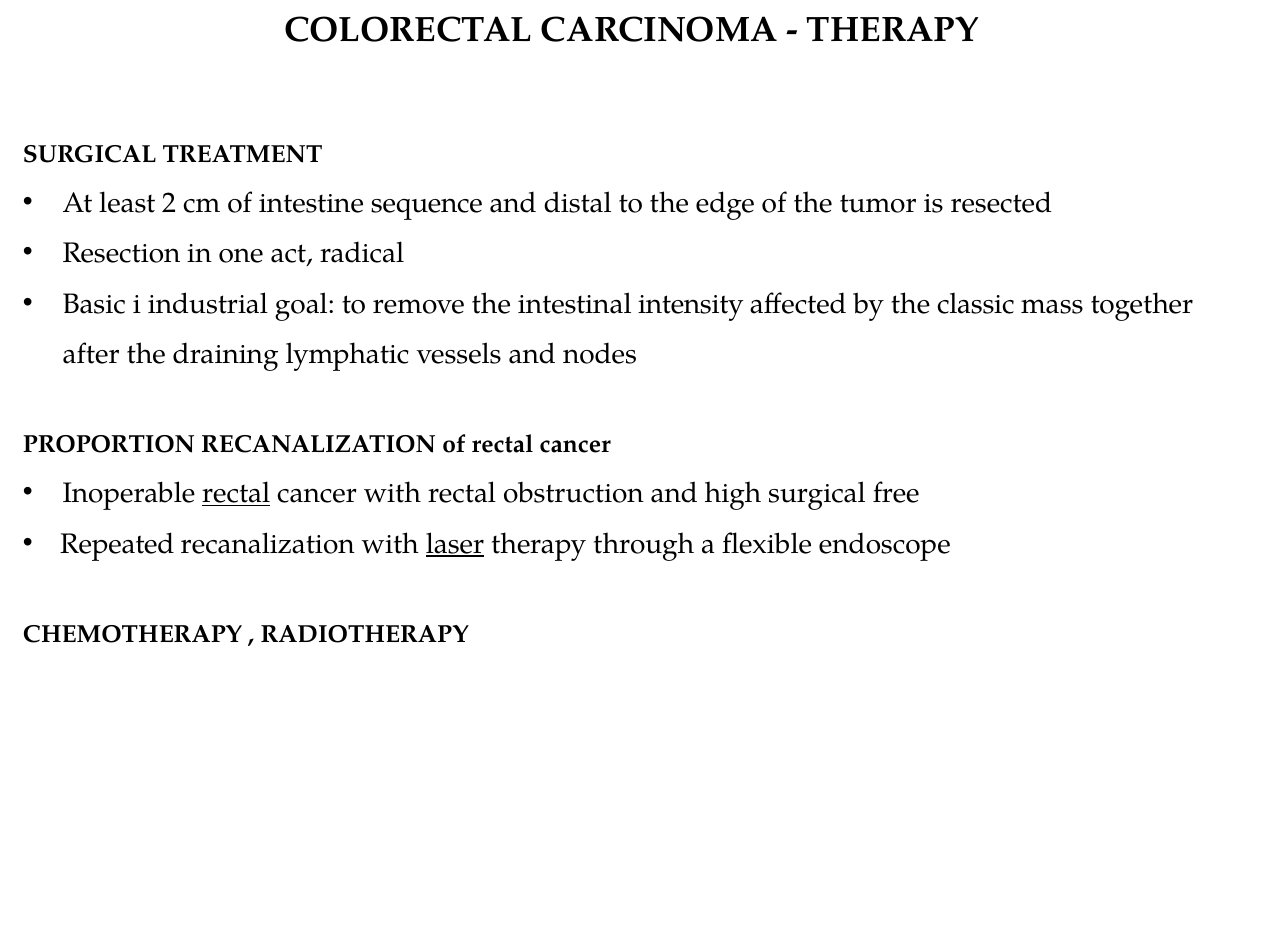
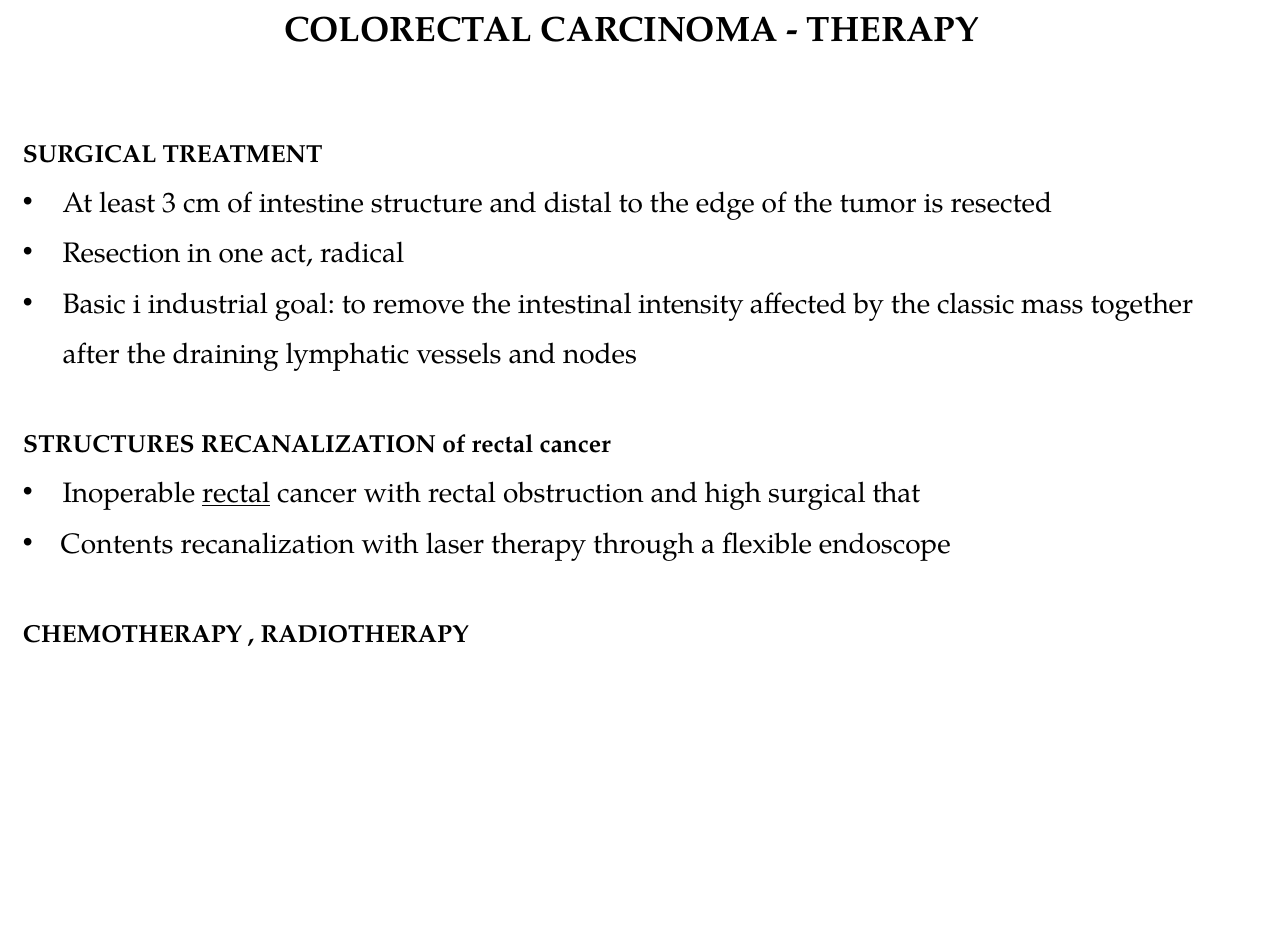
2: 2 -> 3 (169, 203)
sequence: sequence -> structure (427, 203)
PROPORTION: PROPORTION -> STRUCTURES (109, 445)
free: free -> that (896, 493)
Repeated: Repeated -> Contents (117, 544)
laser underline: present -> none (455, 544)
